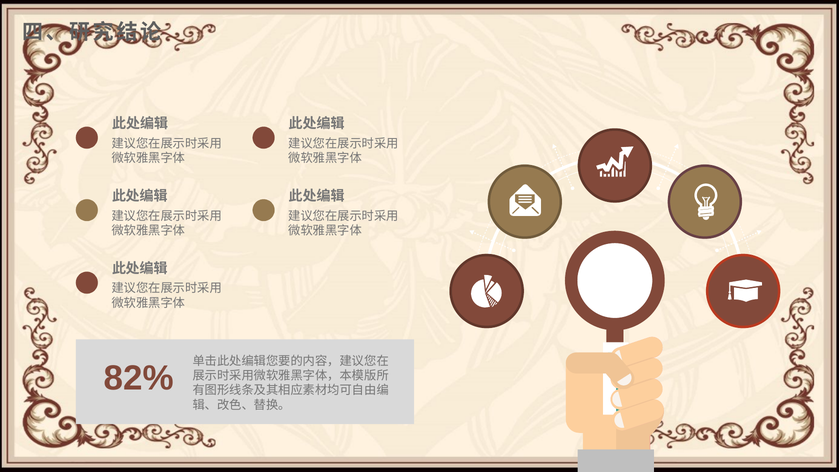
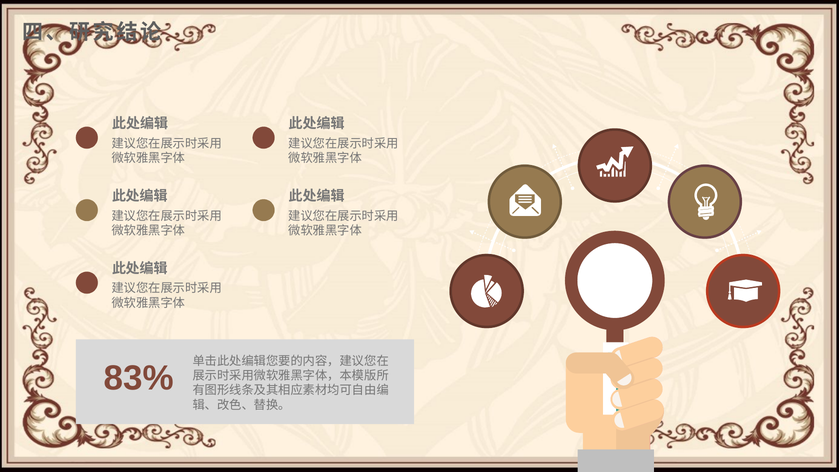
82%: 82% -> 83% (139, 378)
